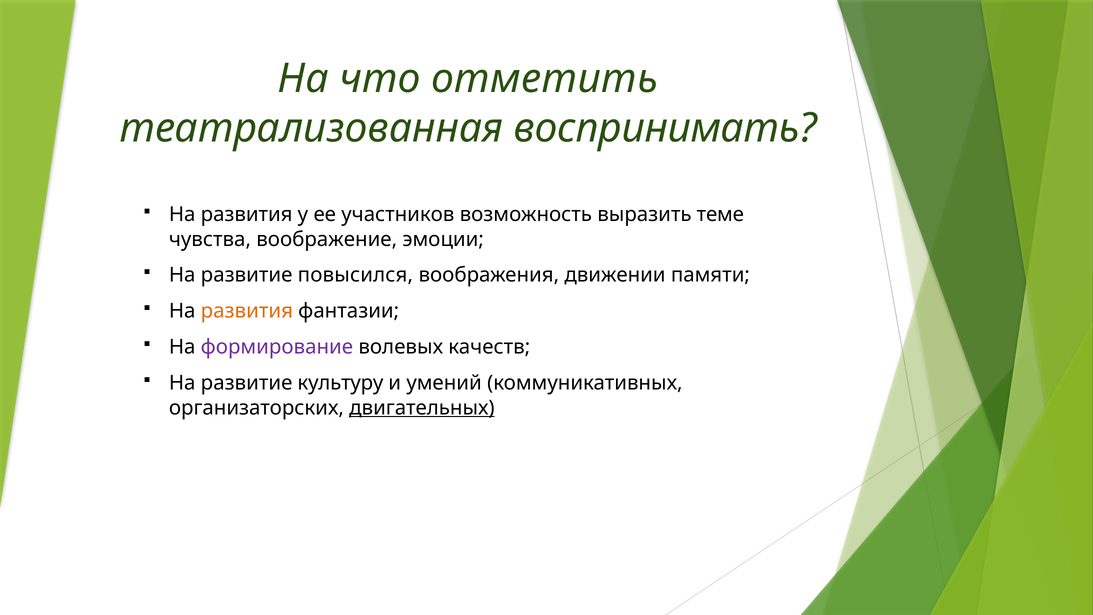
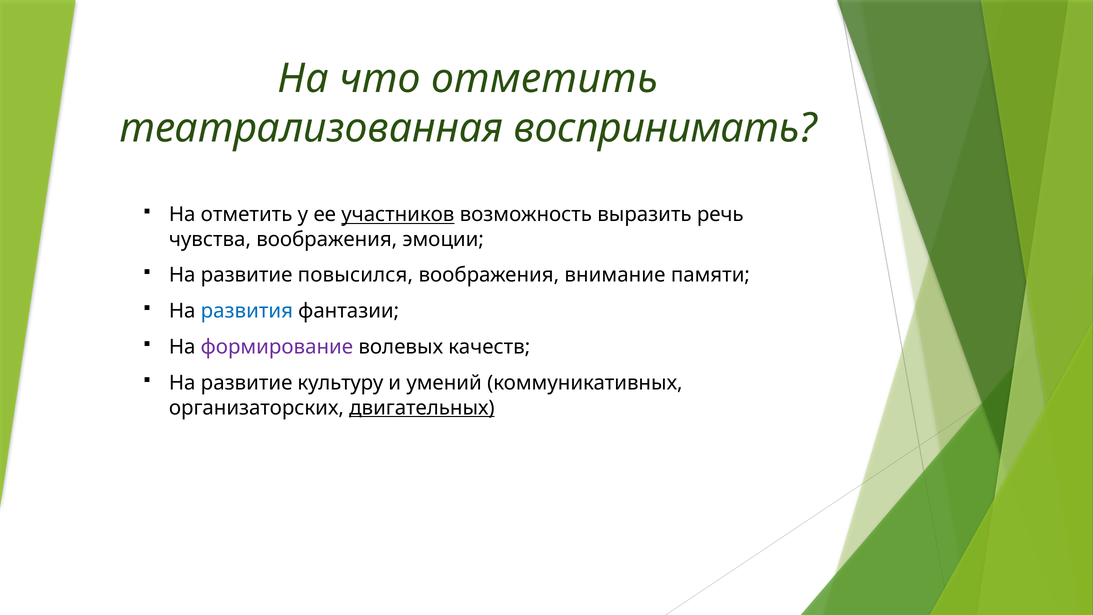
развития: развития -> отметить (247, 215)
участников underline: none -> present (398, 215)
теме: теме -> речь (720, 215)
чувства воображение: воображение -> воображения (327, 239)
движении: движении -> внимание (615, 275)
развития colour: orange -> blue (247, 311)
